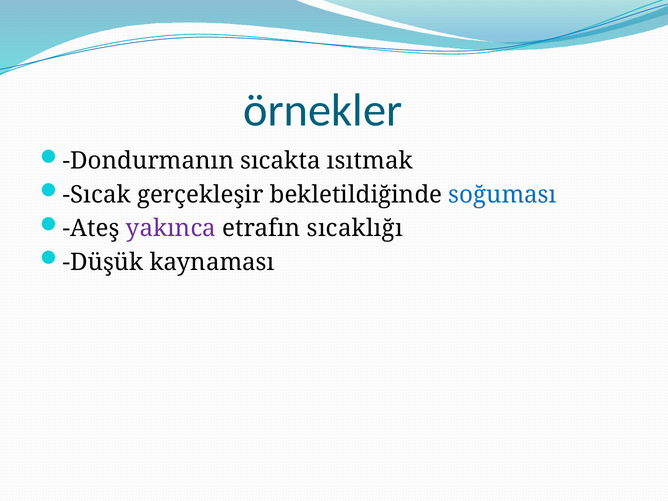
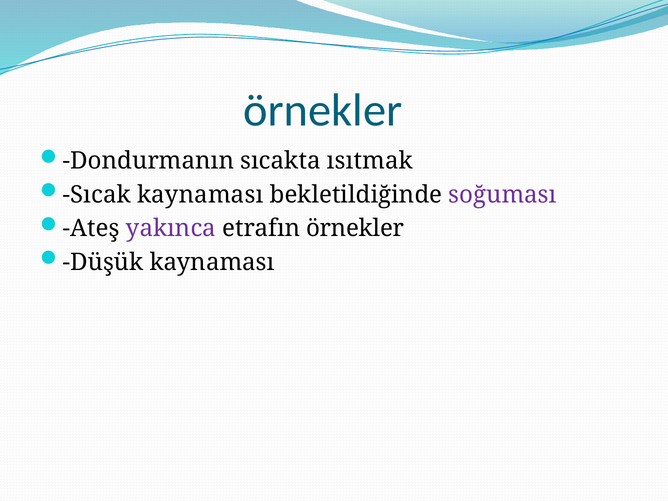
Sıcak gerçekleşir: gerçekleşir -> kaynaması (200, 195)
soğuması colour: blue -> purple (503, 195)
etrafın sıcaklığı: sıcaklığı -> örnekler (355, 228)
